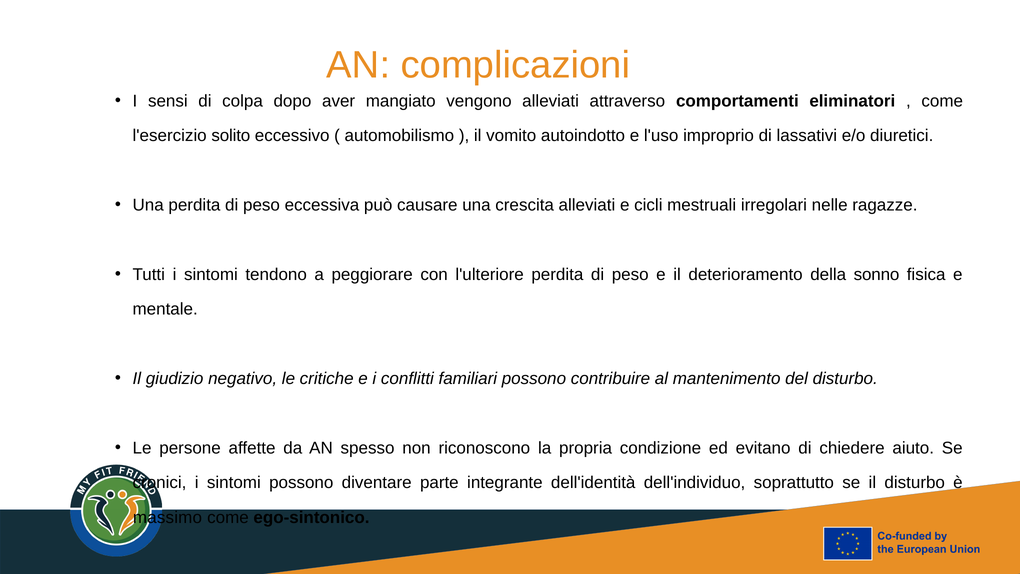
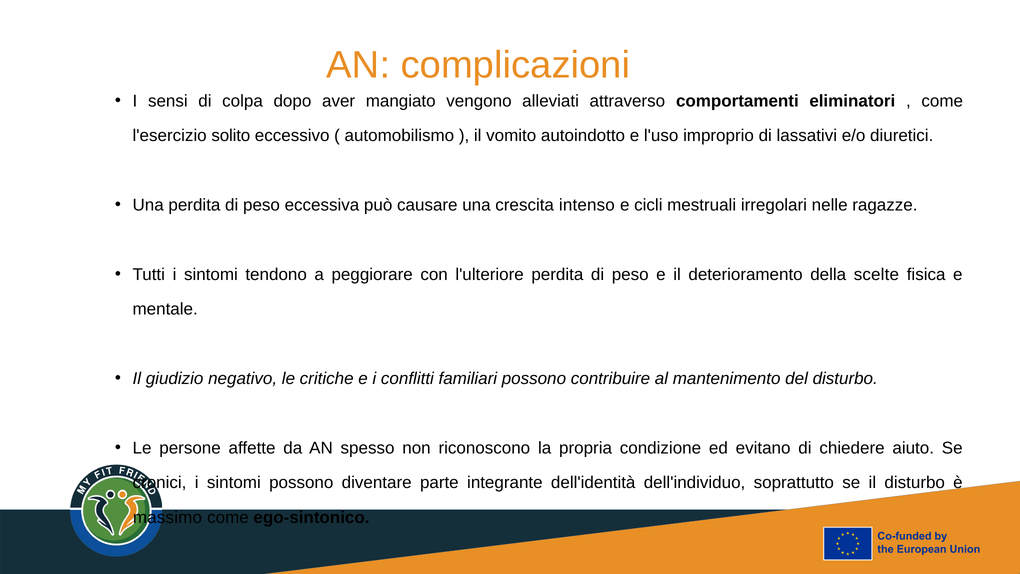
crescita alleviati: alleviati -> intenso (587, 205)
sonno: sonno -> scelte (876, 274)
